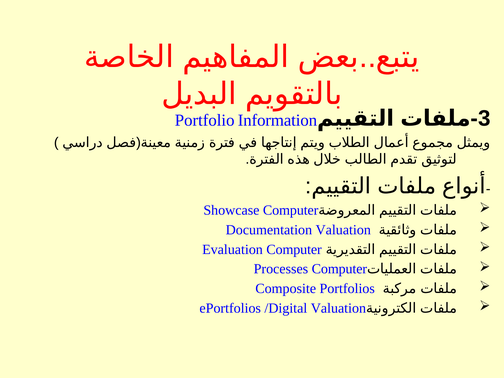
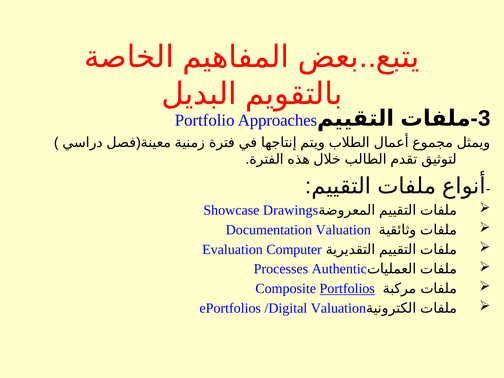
Information: Information -> Approaches (277, 120)
Computer: Computer -> Drawings (291, 210)
Computer: Computer -> Authentic (339, 269)
Portfolios underline: none -> present (347, 289)
